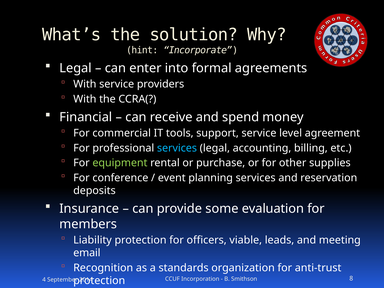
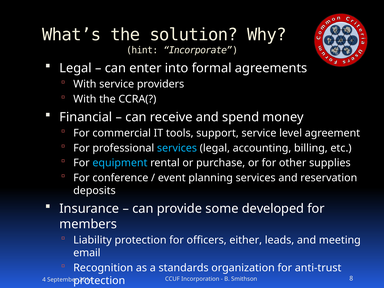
equipment colour: light green -> light blue (120, 163)
evaluation: evaluation -> developed (273, 209)
viable: viable -> either (246, 240)
